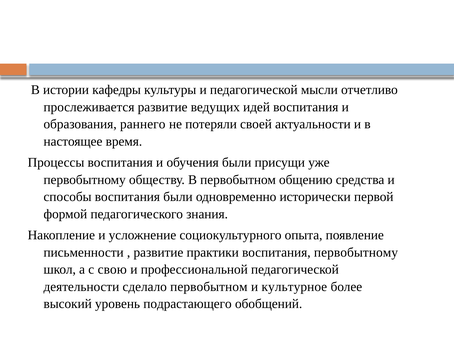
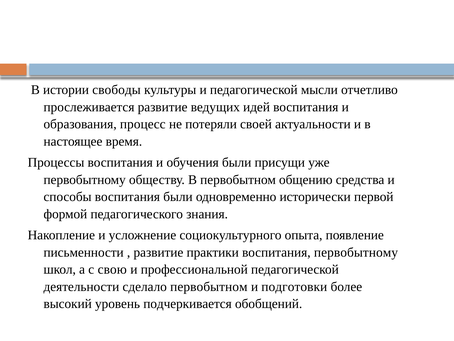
кафедры: кафедры -> свободы (117, 90)
раннего: раннего -> процесс (143, 124)
культурное: культурное -> подготовки (294, 286)
подрастающего: подрастающего -> подчеркивается (188, 304)
